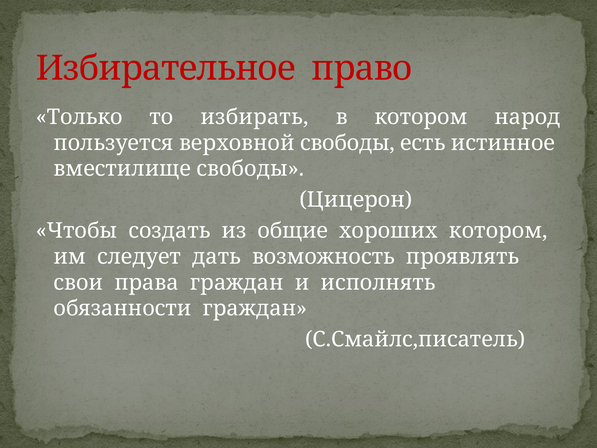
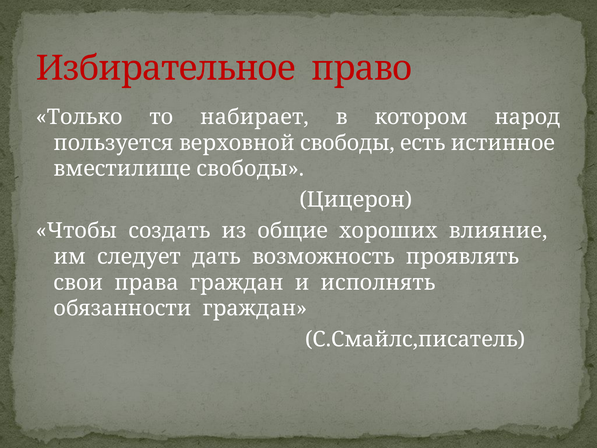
избирать: избирать -> набирает (255, 117)
хороших котором: котором -> влияние (498, 231)
